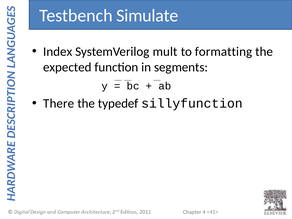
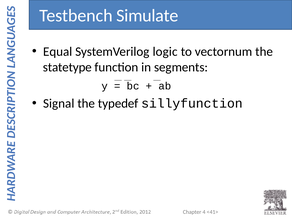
Index: Index -> Equal (58, 52)
mult: mult -> logic (165, 52)
formatting: formatting -> vectornum (224, 52)
expected: expected -> statetype (67, 67)
There: There -> Signal (59, 103)
